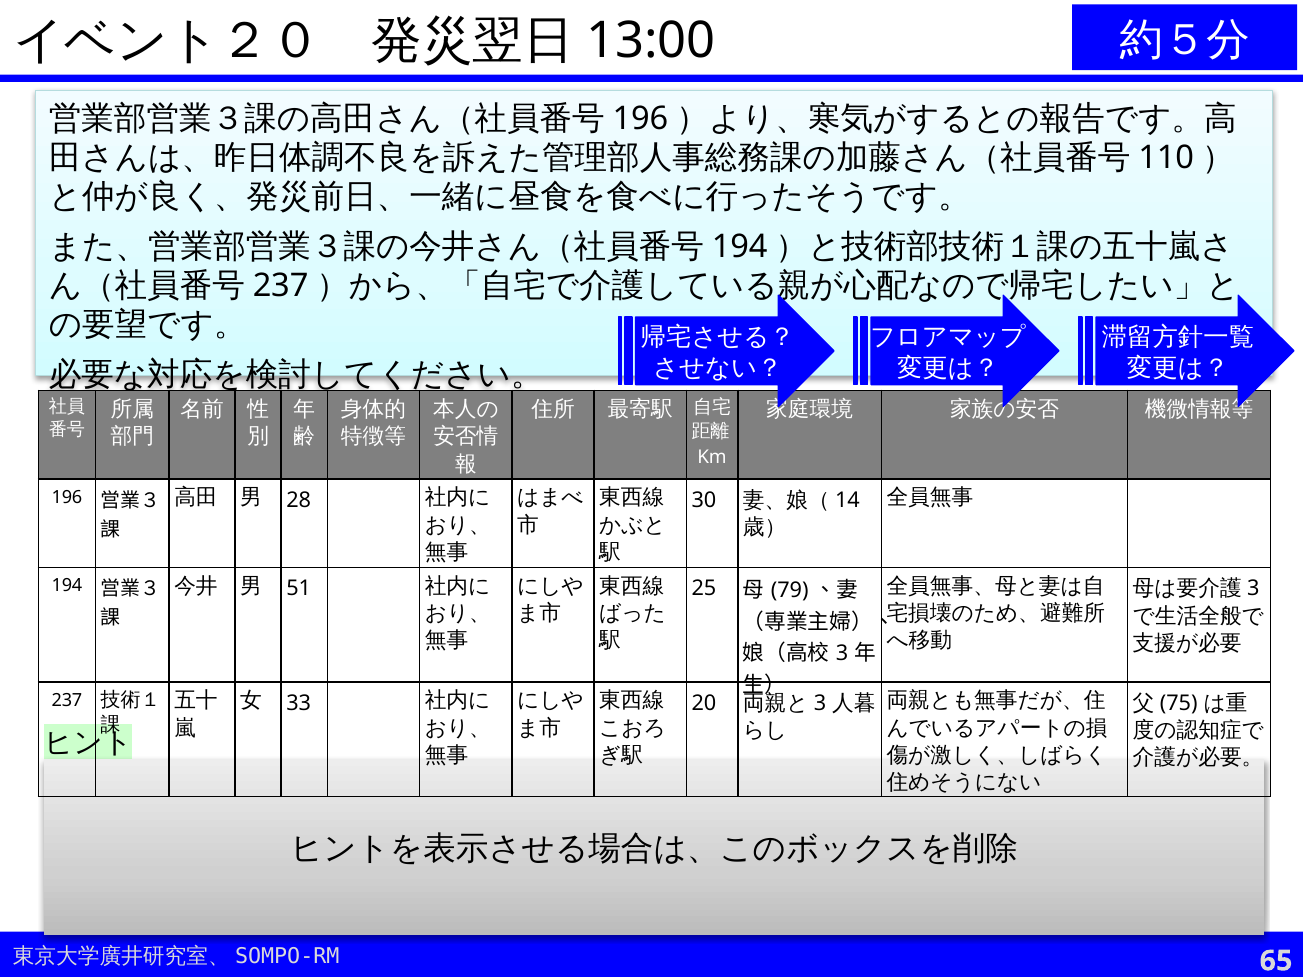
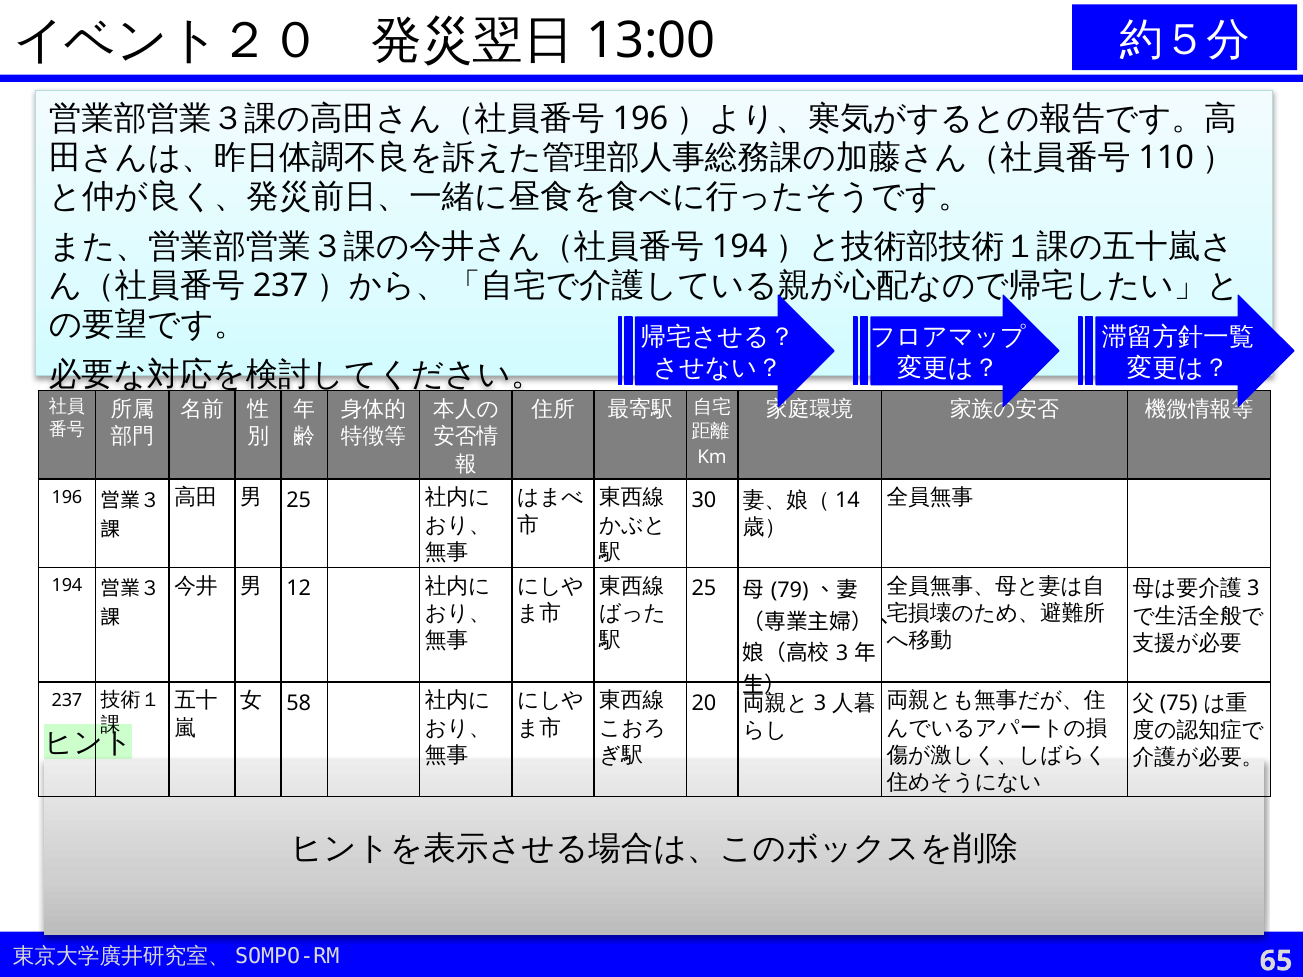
28: 28 -> 25 (299, 500)
51: 51 -> 12 (299, 589)
33: 33 -> 58 (299, 703)
